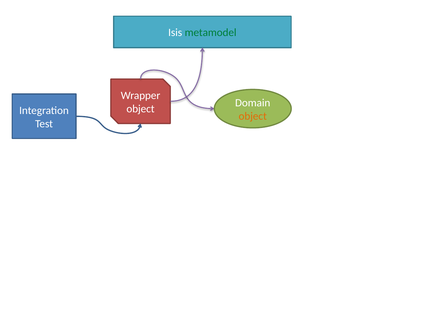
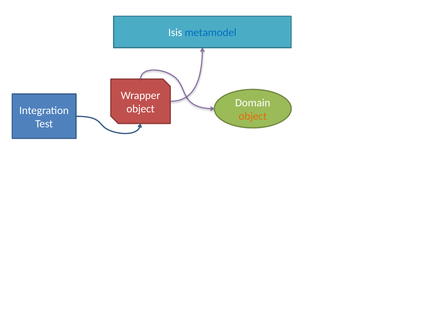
metamodel colour: green -> blue (211, 33)
